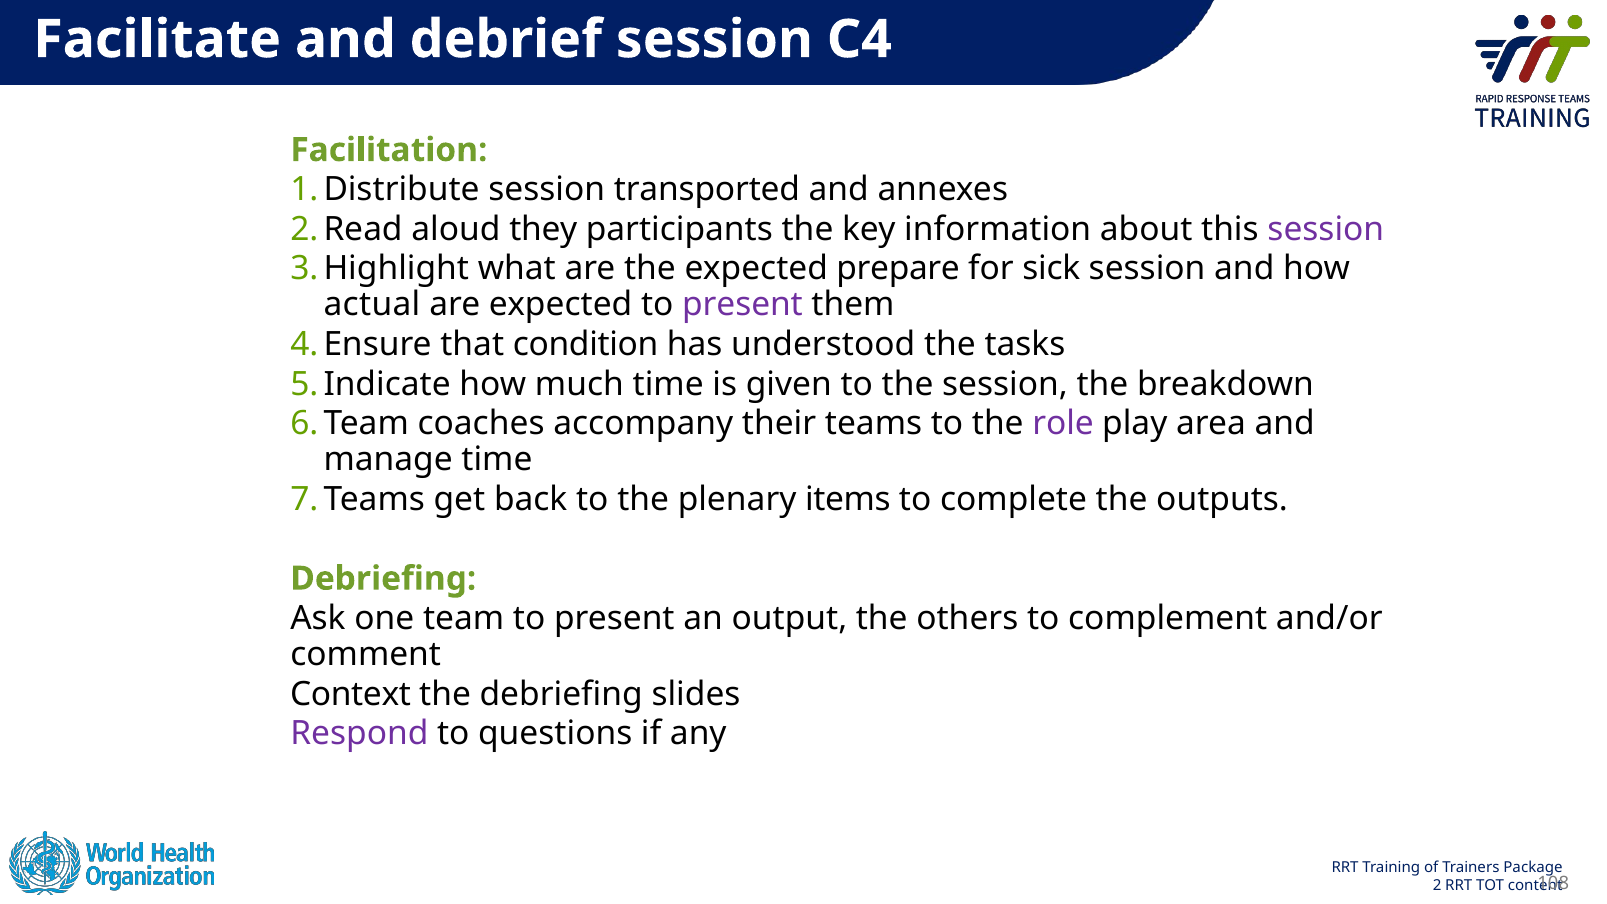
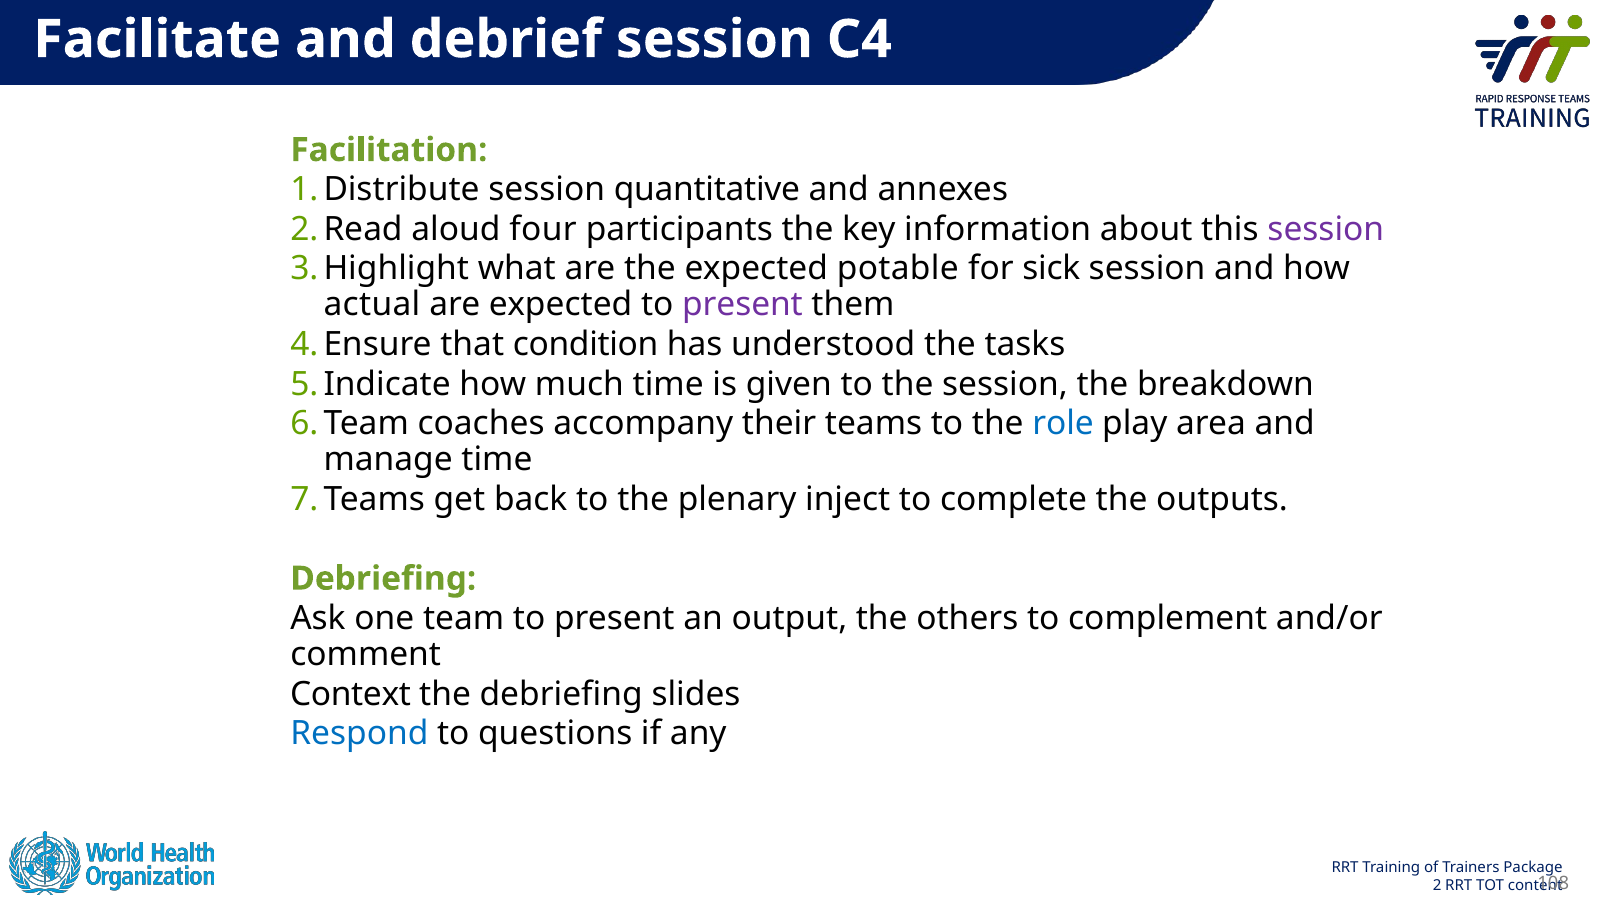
transported: transported -> quantitative (707, 190)
they: they -> four (543, 229)
prepare: prepare -> potable (898, 269)
role colour: purple -> blue (1063, 424)
items: items -> inject (848, 499)
Respond colour: purple -> blue (359, 733)
